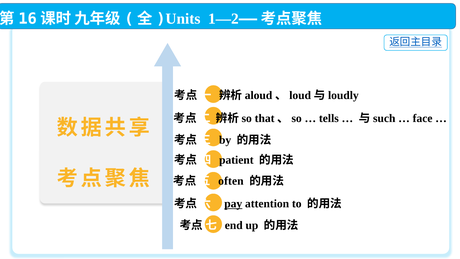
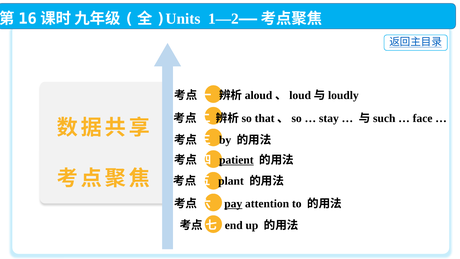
tells: tells -> stay (329, 118)
patient underline: none -> present (236, 160)
often: often -> plant (231, 181)
